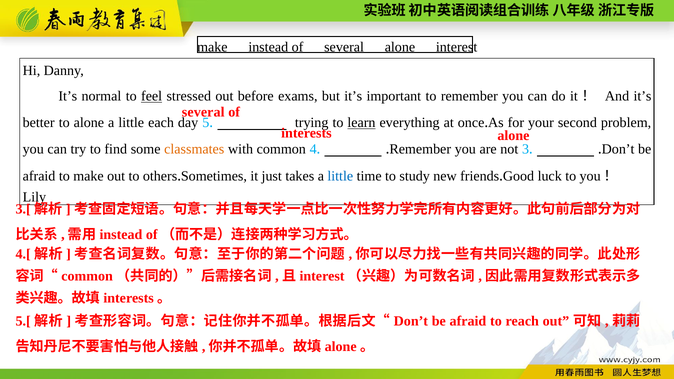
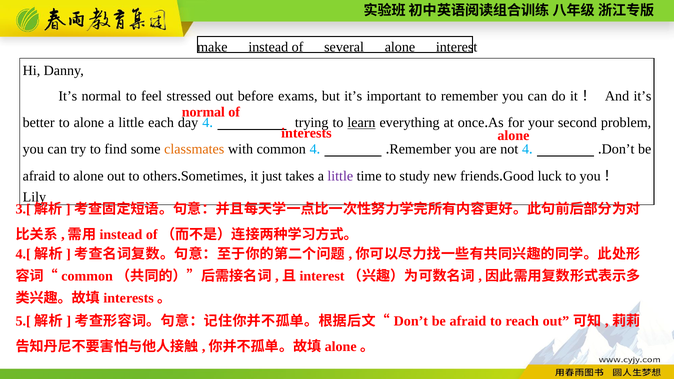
feel underline: present -> none (152, 96)
several: several -> normal (203, 112)
day 5: 5 -> 4 (206, 123)
not 3: 3 -> 4 (526, 149)
afraid to make: make -> alone (88, 176)
little colour: blue -> purple (340, 176)
